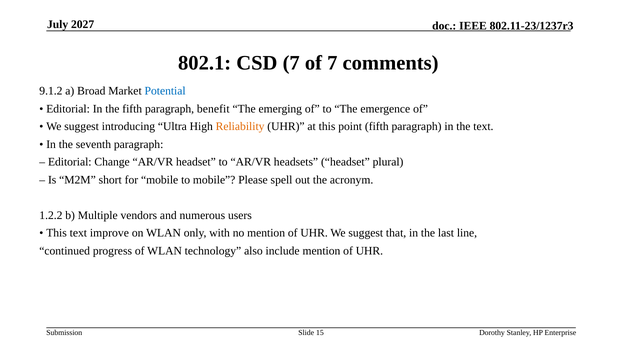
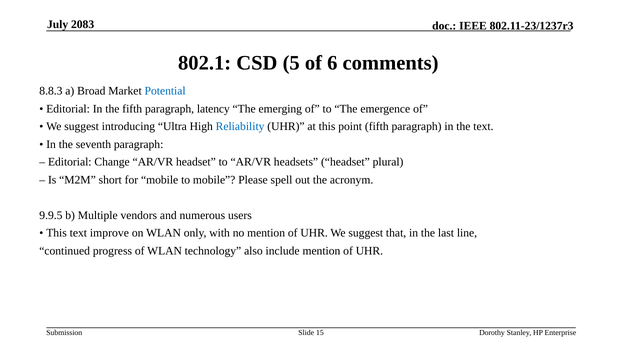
2027: 2027 -> 2083 (83, 25)
CSD 7: 7 -> 5 (291, 63)
of 7: 7 -> 6 (332, 63)
9.1.2: 9.1.2 -> 8.8.3 (51, 91)
benefit: benefit -> latency (213, 109)
Reliability colour: orange -> blue (240, 127)
1.2.2: 1.2.2 -> 9.9.5 (51, 215)
